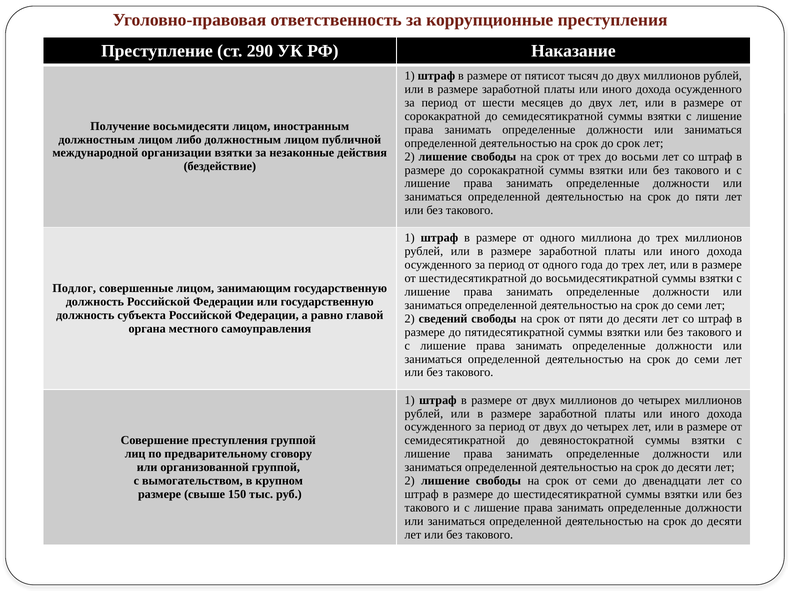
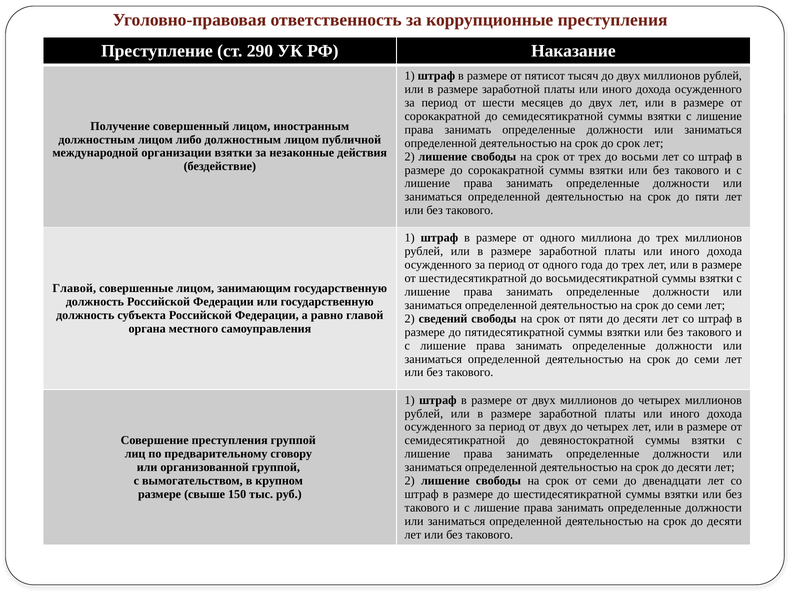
восьмидесяти: восьмидесяти -> совершенный (191, 126)
Подлог: Подлог -> Главой (74, 288)
